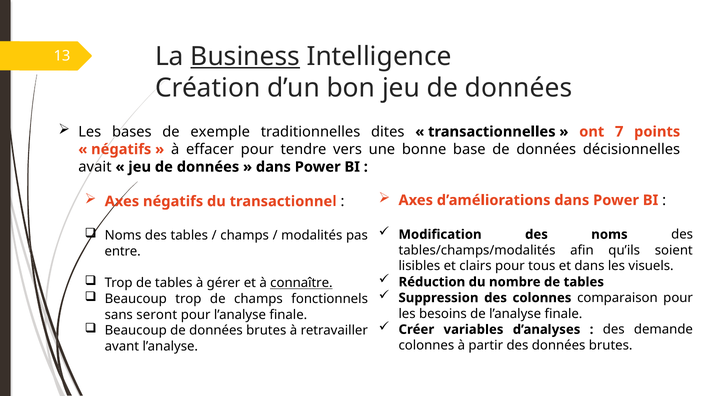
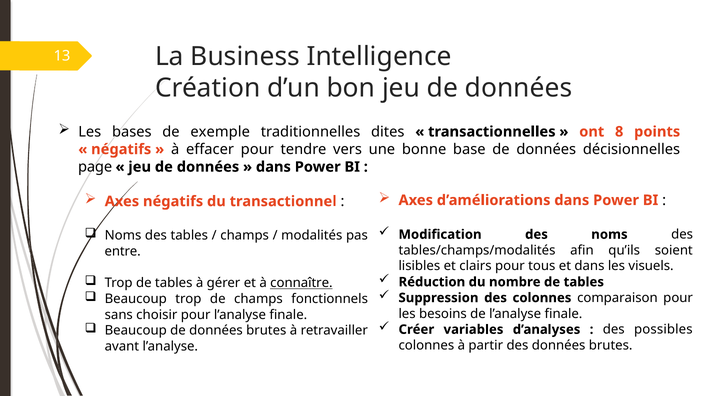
Business underline: present -> none (245, 56)
7: 7 -> 8 (619, 132)
avait: avait -> page (95, 167)
seront: seront -> choisir (157, 315)
demande: demande -> possibles (663, 329)
